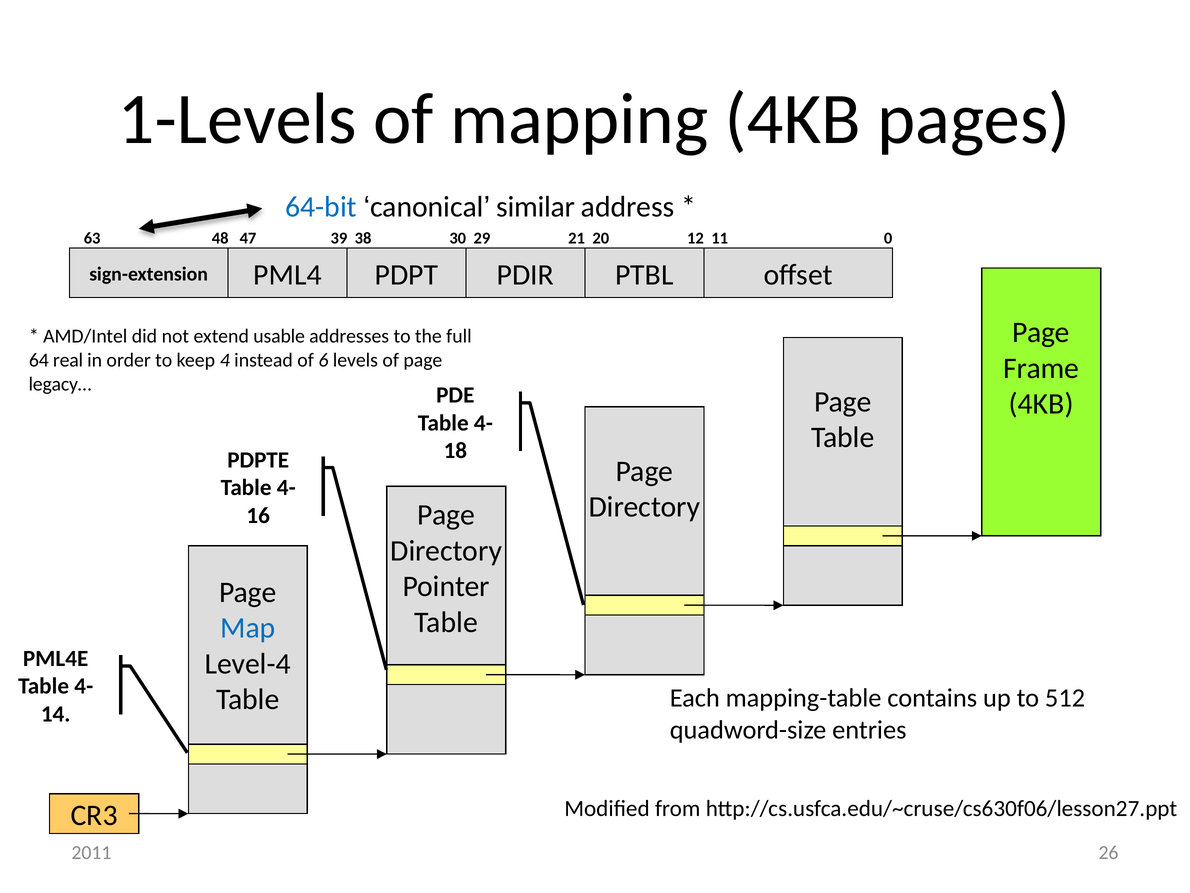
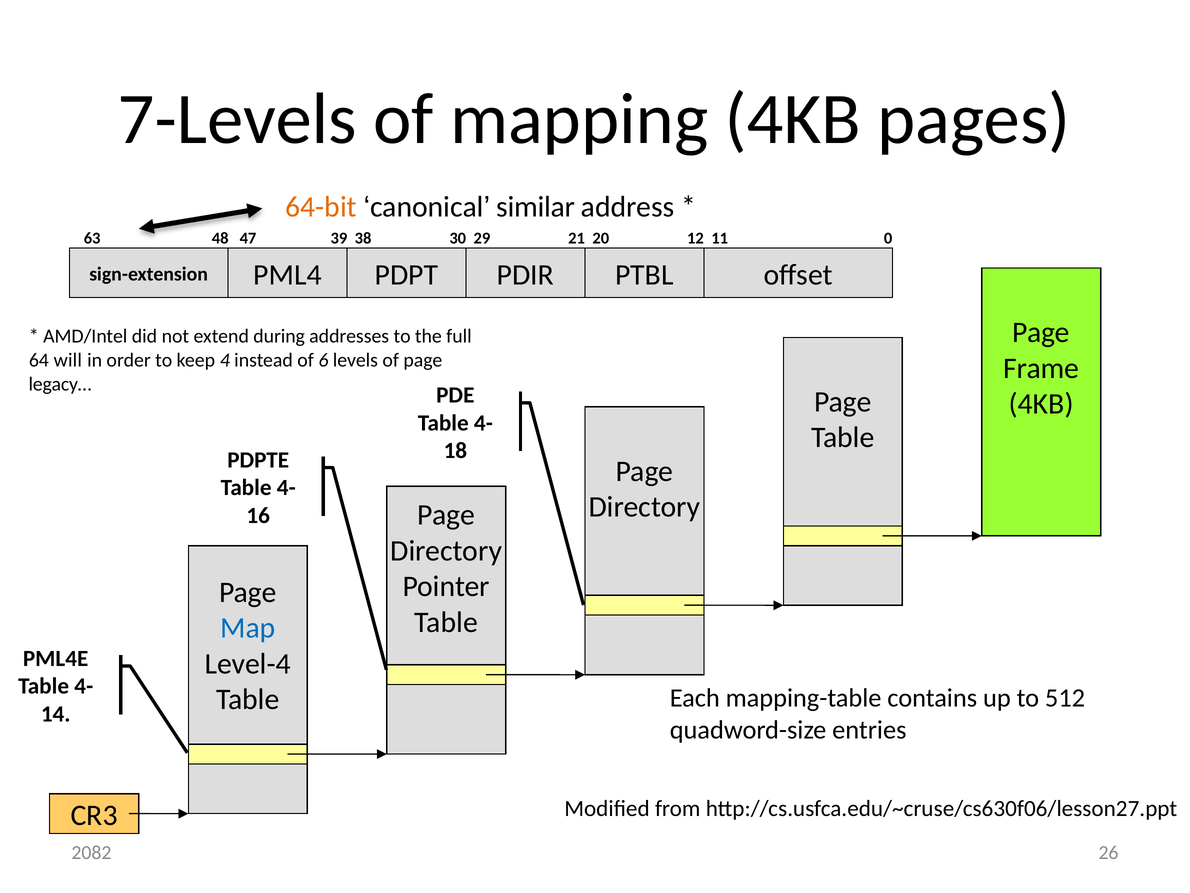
1-Levels: 1-Levels -> 7-Levels (237, 119)
64-bit colour: blue -> orange (321, 207)
usable: usable -> during (279, 336)
real: real -> will (68, 360)
2011: 2011 -> 2082 (91, 852)
